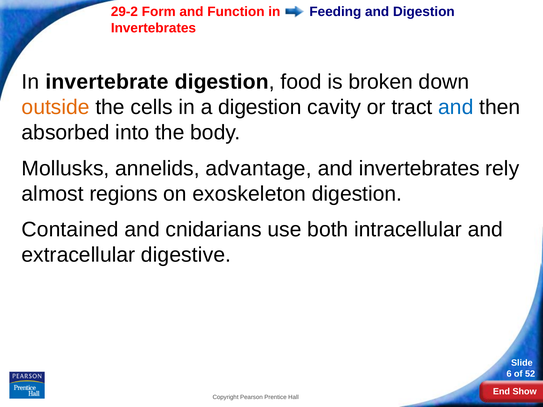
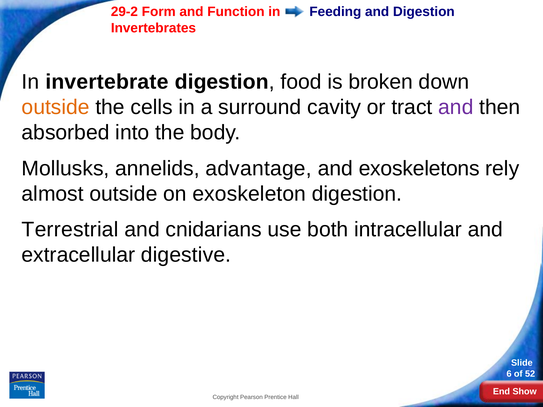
a digestion: digestion -> surround (260, 107)
and colour: blue -> purple (456, 107)
and invertebrates: invertebrates -> exoskeletons (419, 169)
almost regions: regions -> outside (123, 194)
Contained: Contained -> Terrestrial (70, 230)
